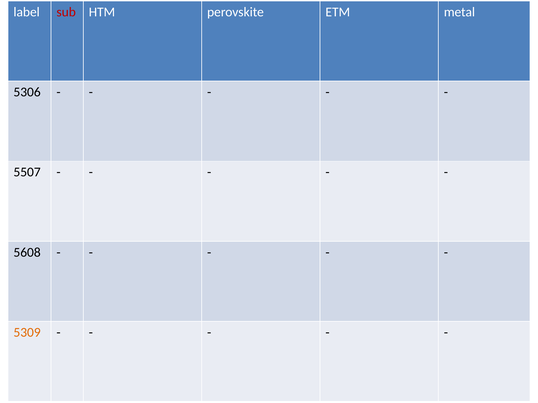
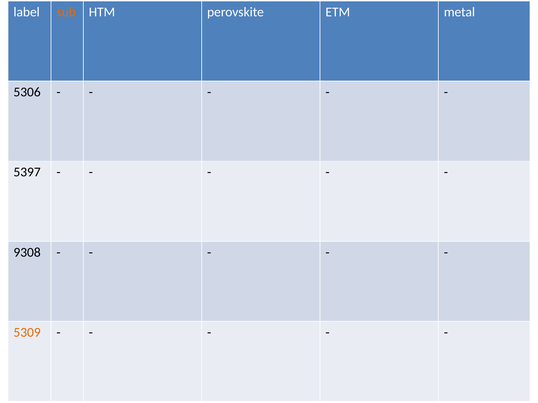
sub colour: red -> orange (66, 12)
5507: 5507 -> 5397 (27, 172)
5608: 5608 -> 9308 (27, 253)
